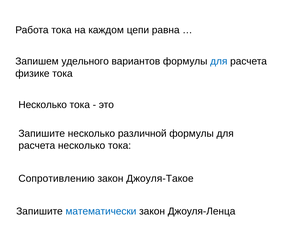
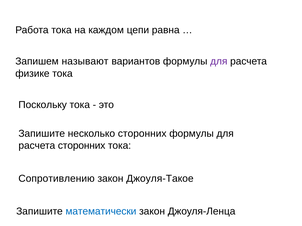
удельного: удельного -> называют (85, 62)
для colour: blue -> purple (219, 62)
Несколько: Несколько -> Поскольку (43, 105)
несколько различной: различной -> сторонних (142, 134)
расчета несколько: несколько -> сторонних (82, 146)
